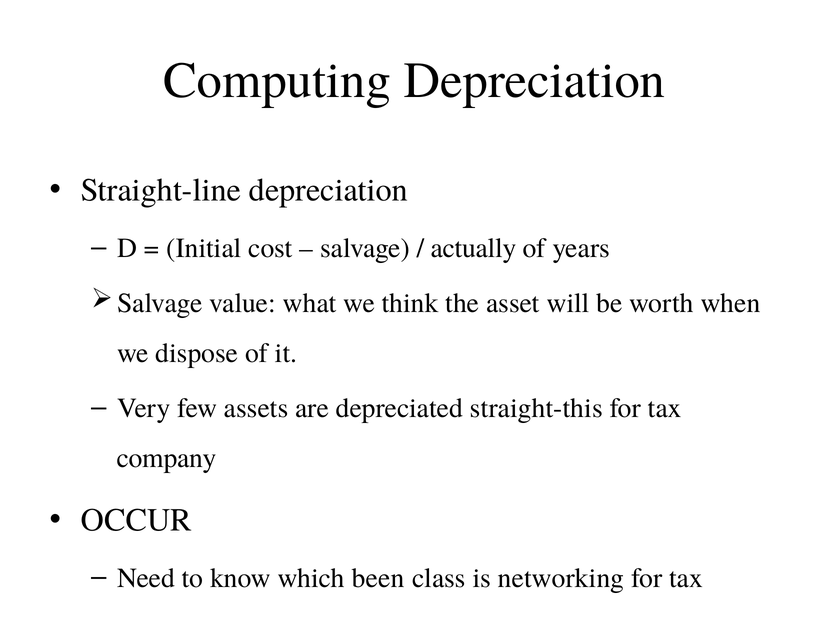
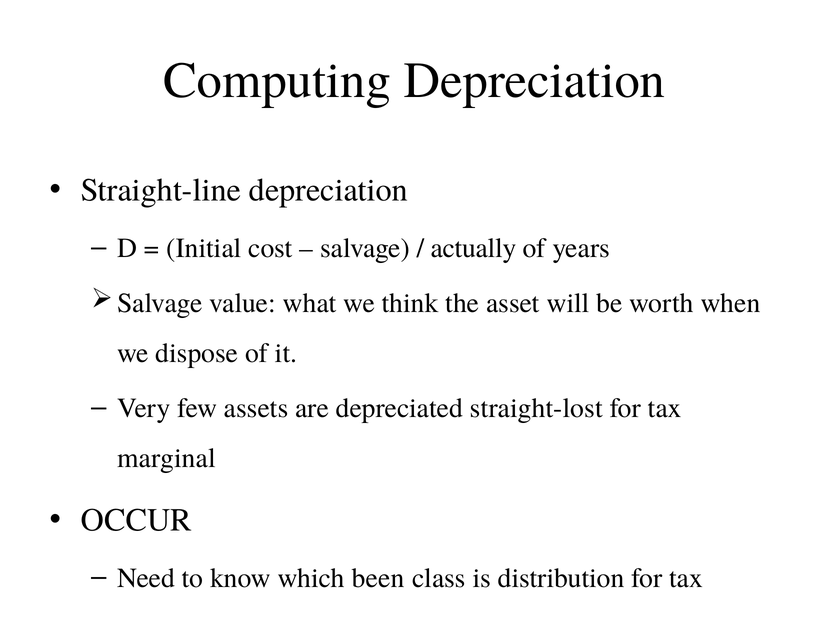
straight-this: straight-this -> straight-lost (536, 408)
company: company -> marginal (166, 458)
networking: networking -> distribution (561, 578)
